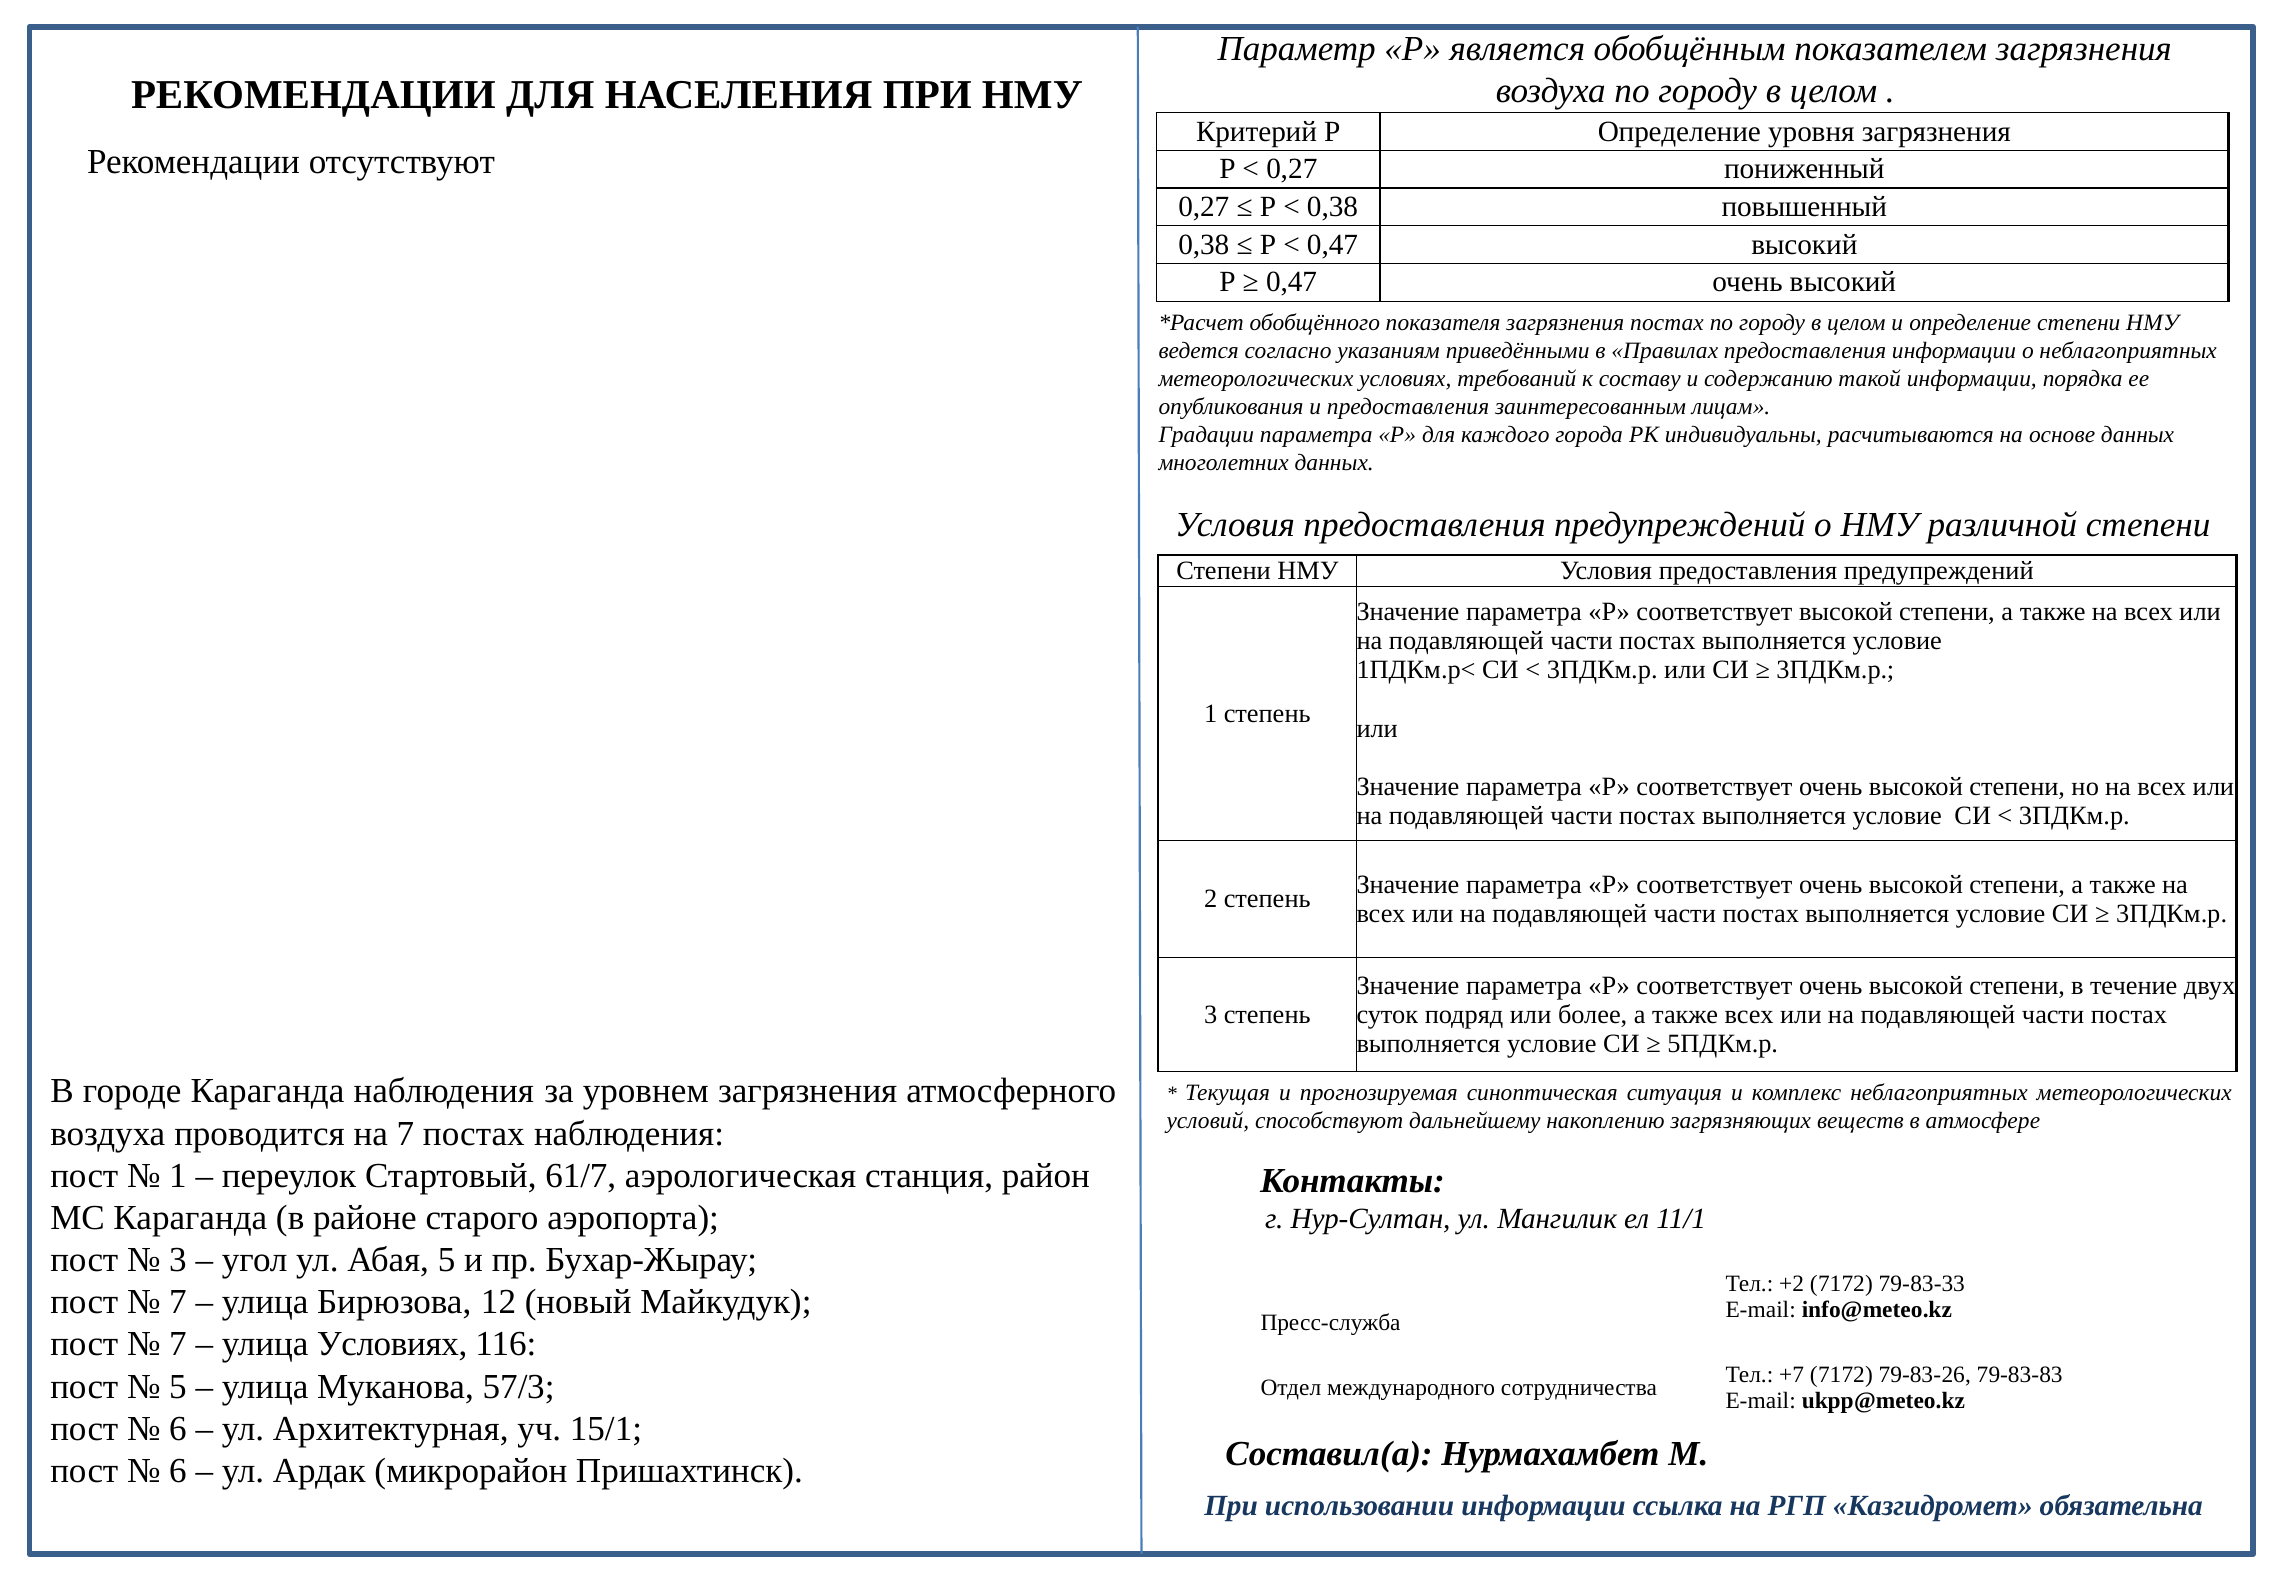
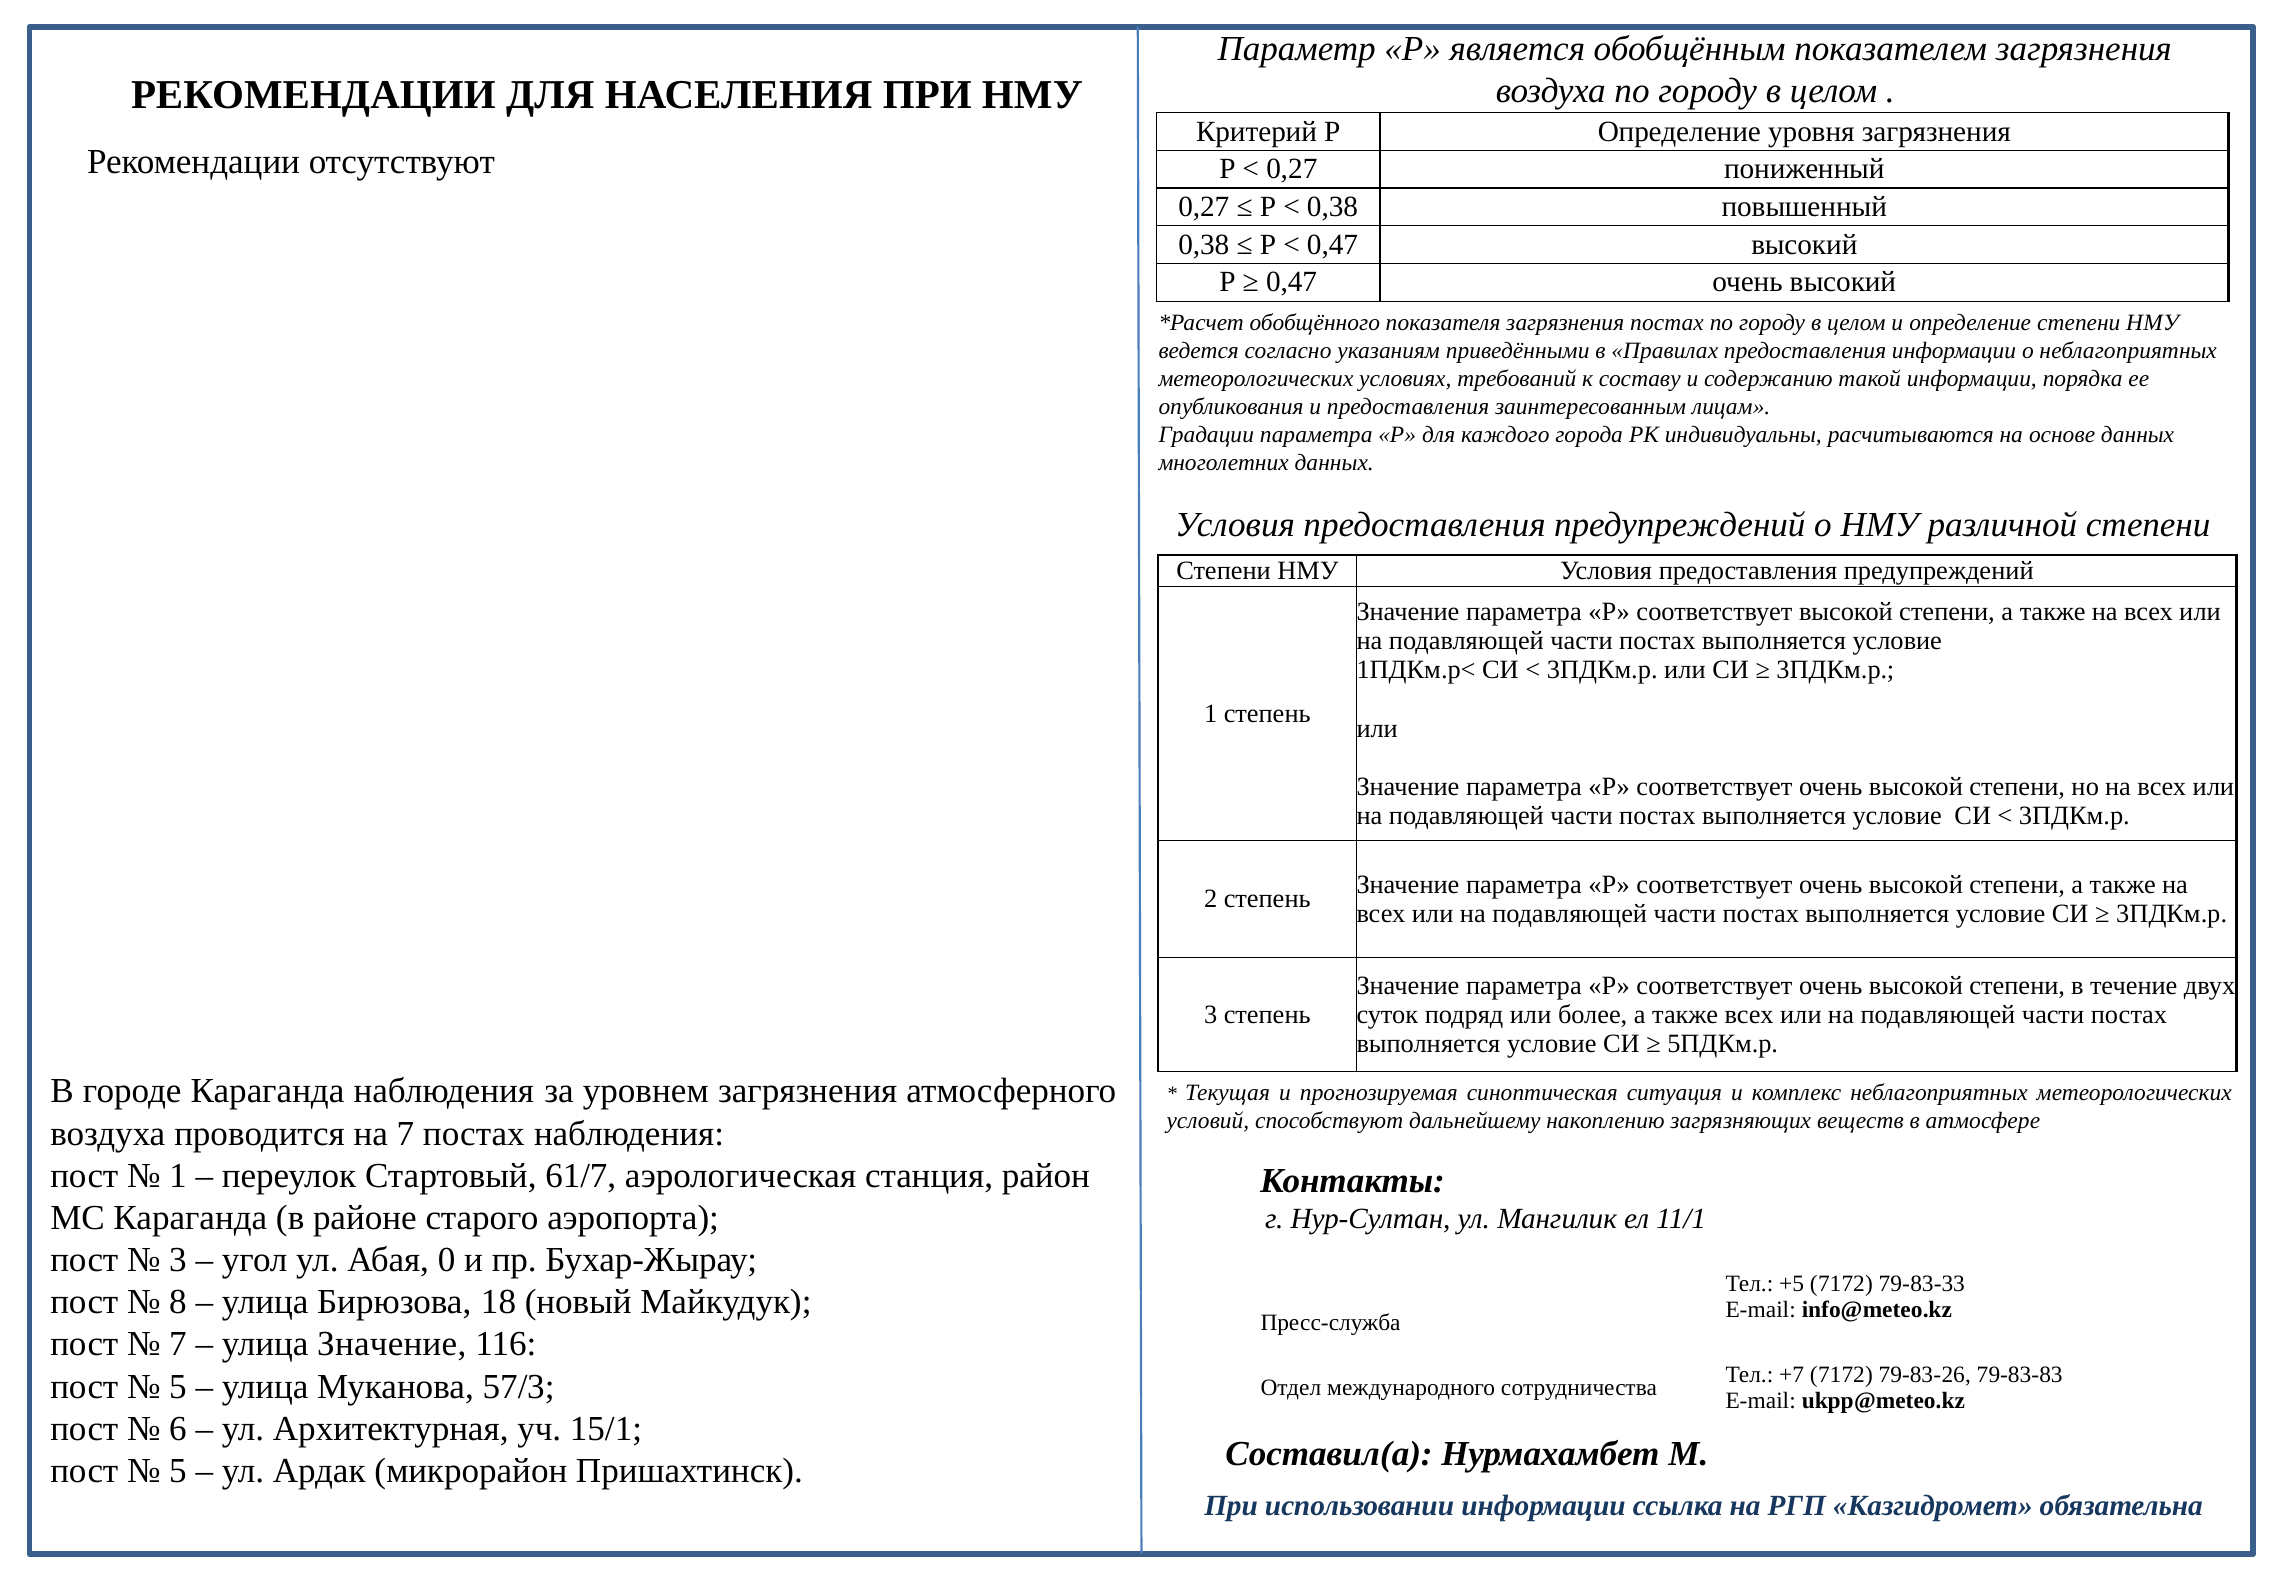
Абая 5: 5 -> 0 (447, 1260)
+2: +2 -> +5 (1792, 1283)
7: 7 -> 8 (178, 1302)
12: 12 -> 18 (499, 1302)
улица Условиях: Условиях -> Значение (392, 1344)
6: 6 -> 5 (178, 1470)
